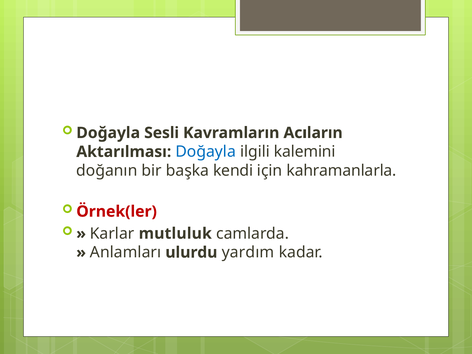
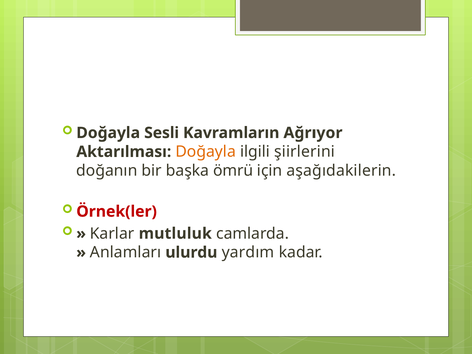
Acıların: Acıların -> Ağrıyor (313, 133)
Doğayla colour: blue -> orange (206, 152)
kalemini: kalemini -> şiirlerini (305, 152)
kendi: kendi -> ömrü (233, 171)
kahramanlarla: kahramanlarla -> aşağıdakilerin (341, 171)
